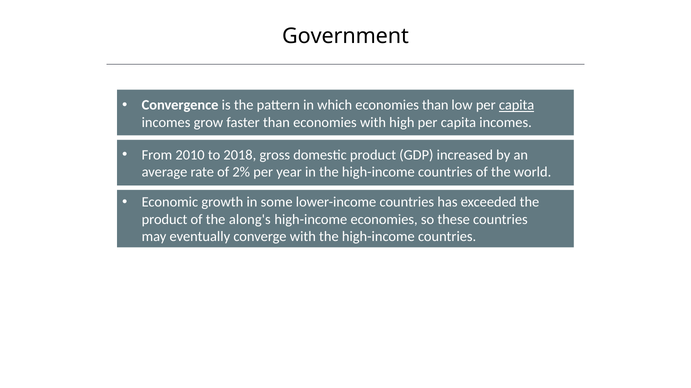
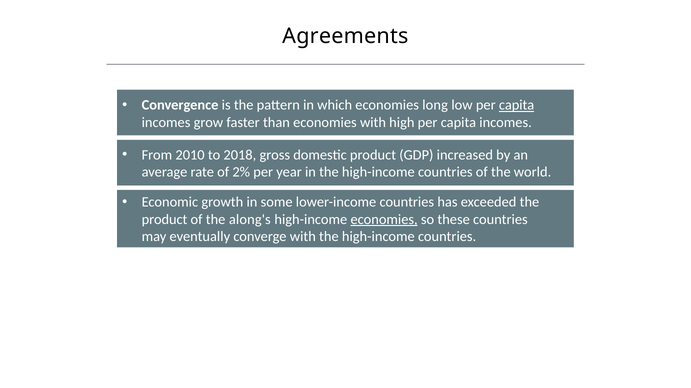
Government: Government -> Agreements (345, 36)
economies than: than -> long (435, 105)
economies underline: none -> present (384, 220)
